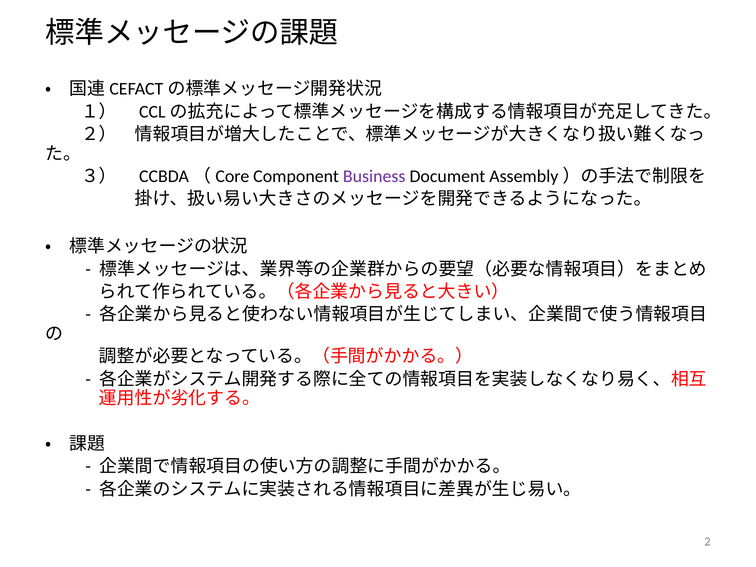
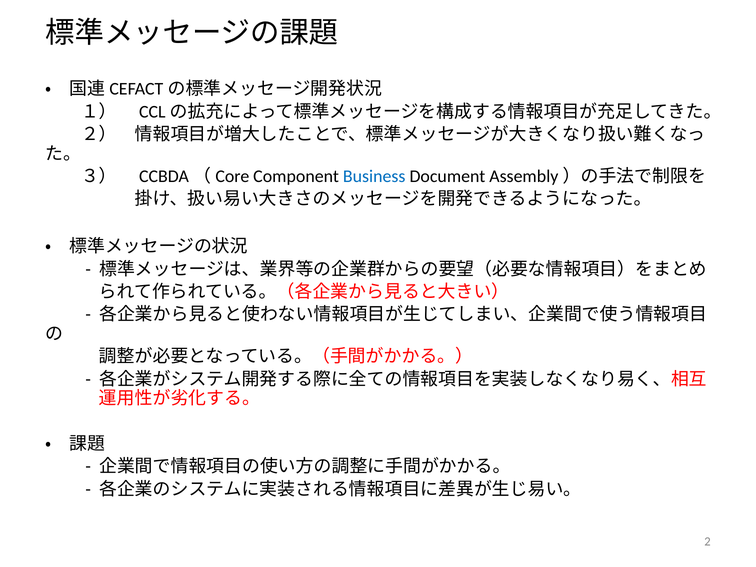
Business colour: purple -> blue (374, 176)
